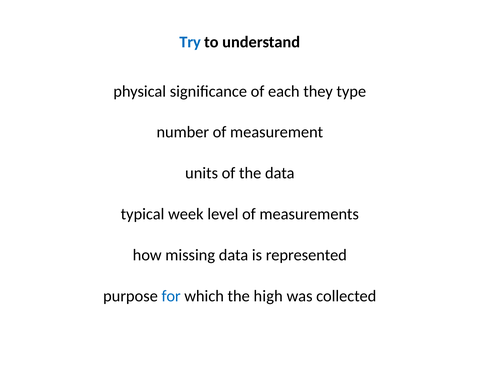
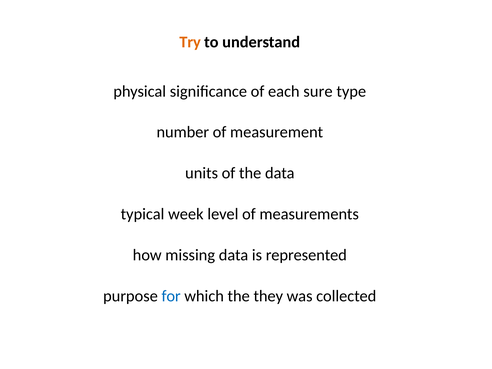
Try colour: blue -> orange (190, 42)
they: they -> sure (318, 91)
high: high -> they (268, 296)
